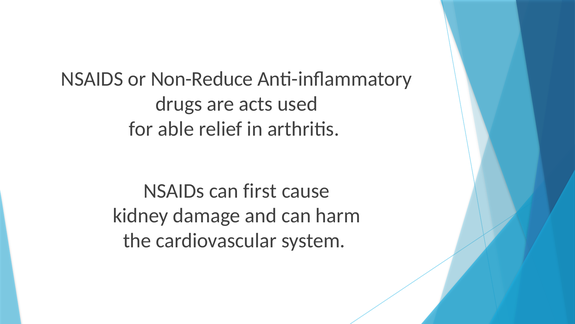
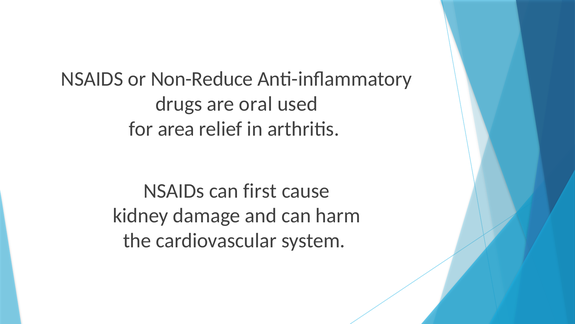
acts: acts -> oral (256, 104)
able: able -> area (176, 129)
